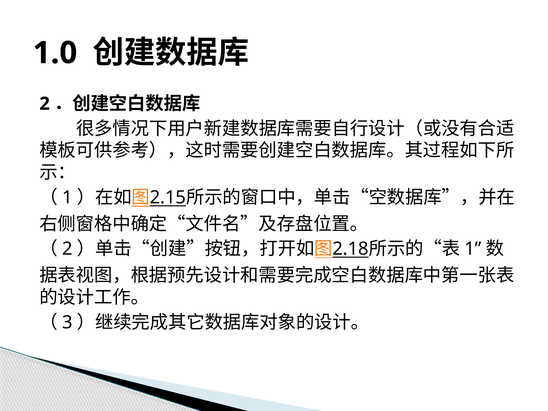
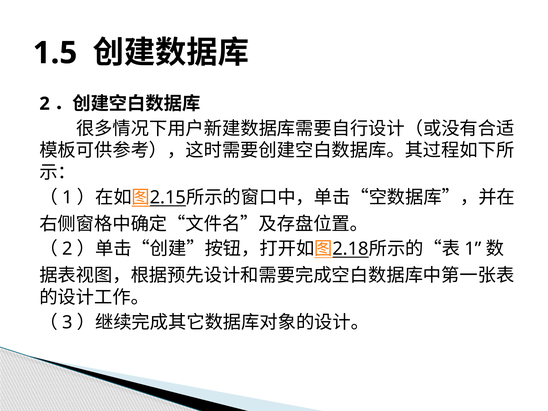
1.0: 1.0 -> 1.5 (55, 53)
